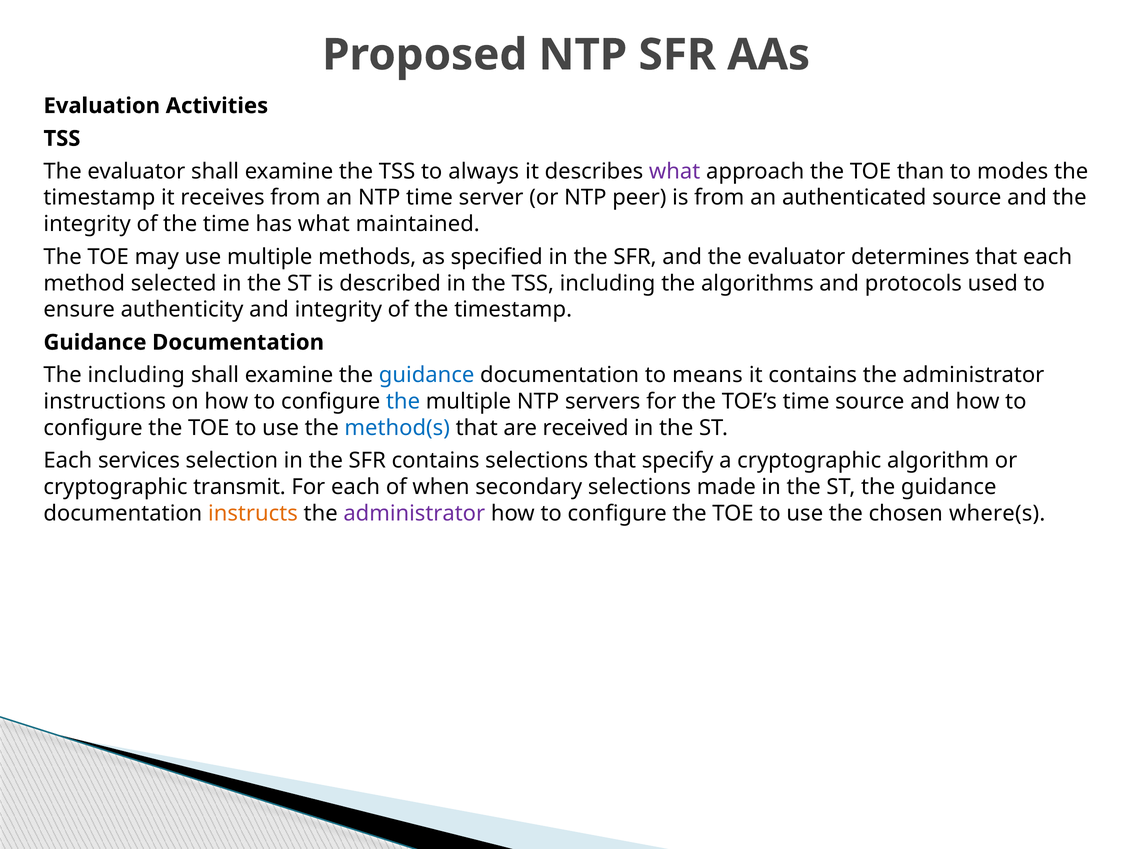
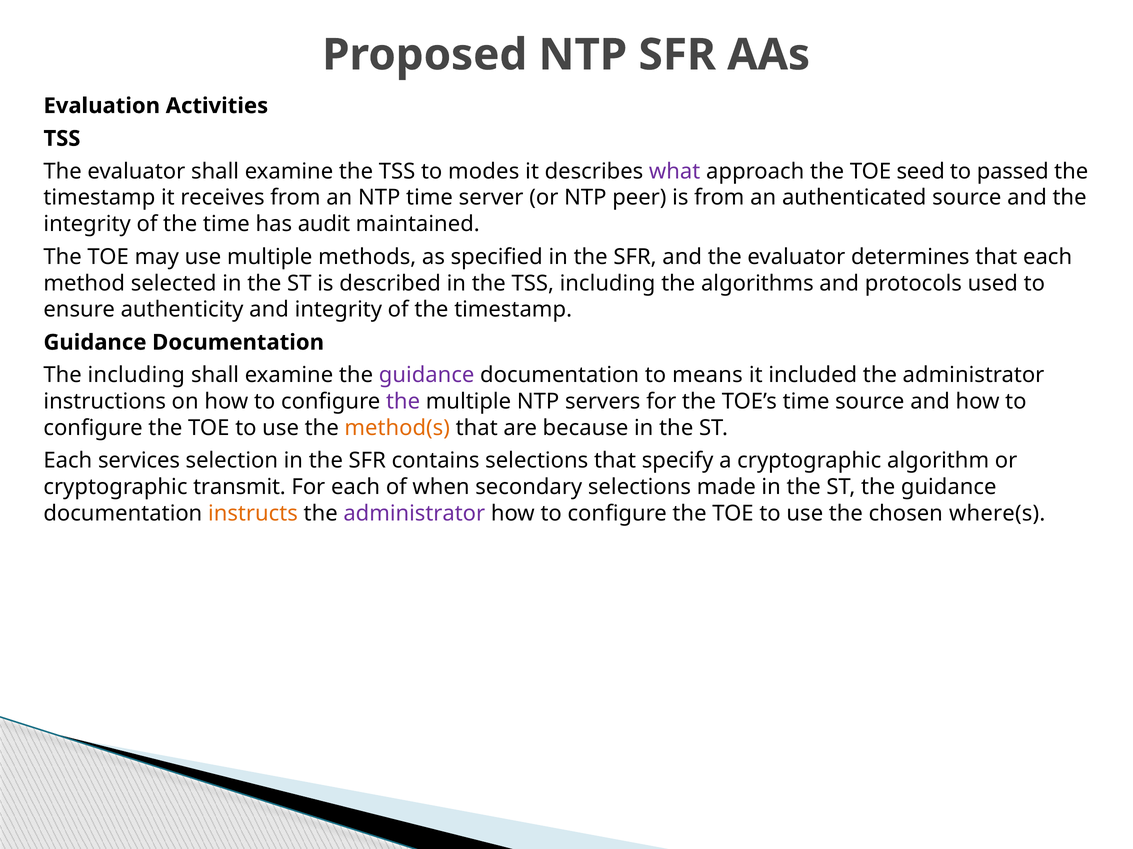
always: always -> modes (484, 171)
than: than -> seed (921, 171)
modes: modes -> passed (1013, 171)
has what: what -> audit (324, 224)
guidance colour: blue -> purple (427, 375)
it contains: contains -> included (813, 375)
the colour: blue -> purple (403, 402)
method(s colour: blue -> orange (397, 428)
received: received -> because (585, 428)
